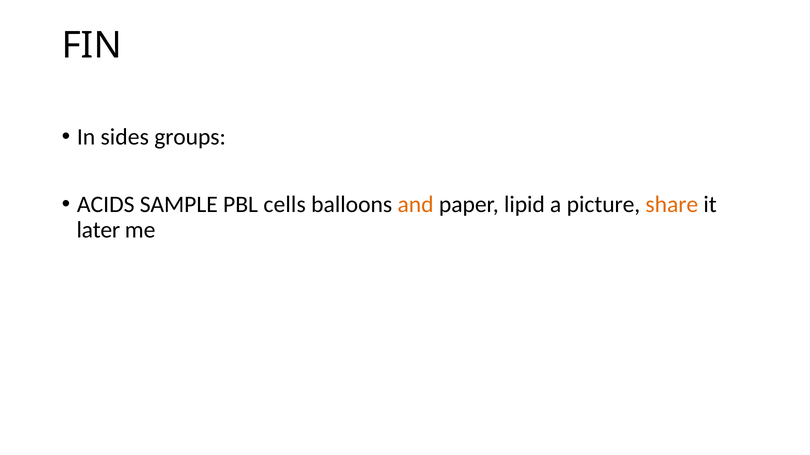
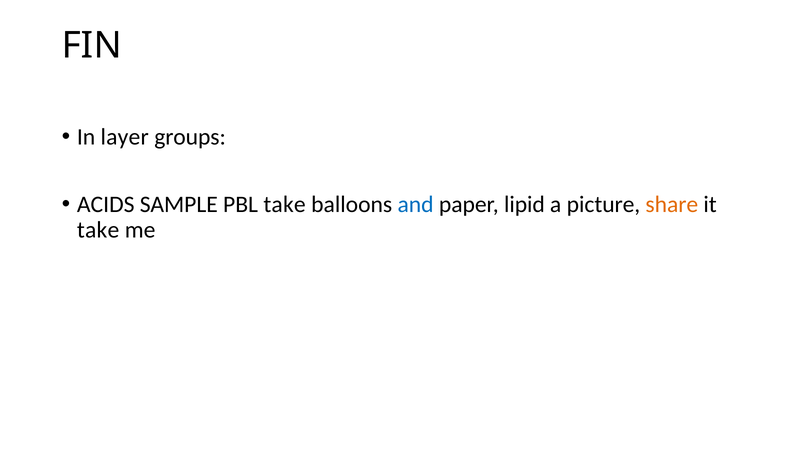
sides: sides -> layer (125, 137)
PBL cells: cells -> take (285, 205)
and colour: orange -> blue (416, 205)
later: later -> take (98, 230)
